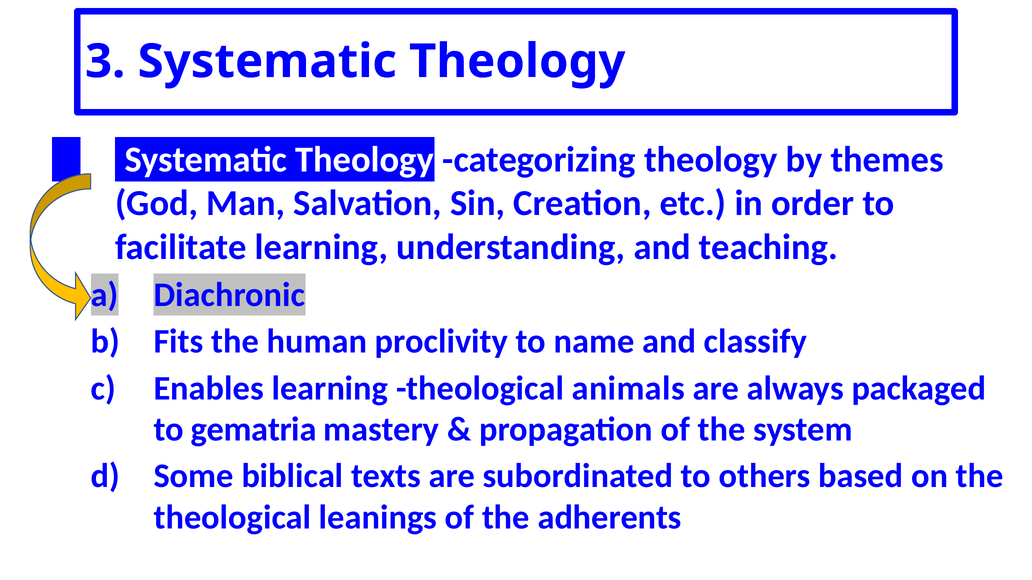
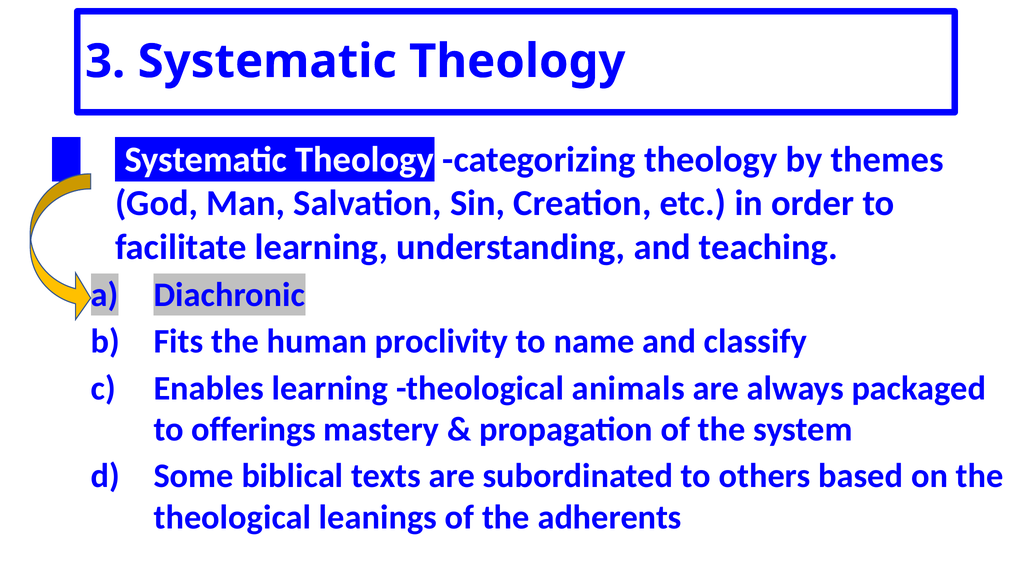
gematria: gematria -> offerings (254, 430)
